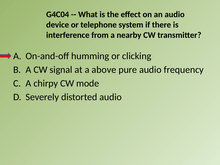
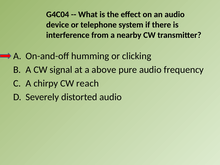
mode: mode -> reach (88, 83)
